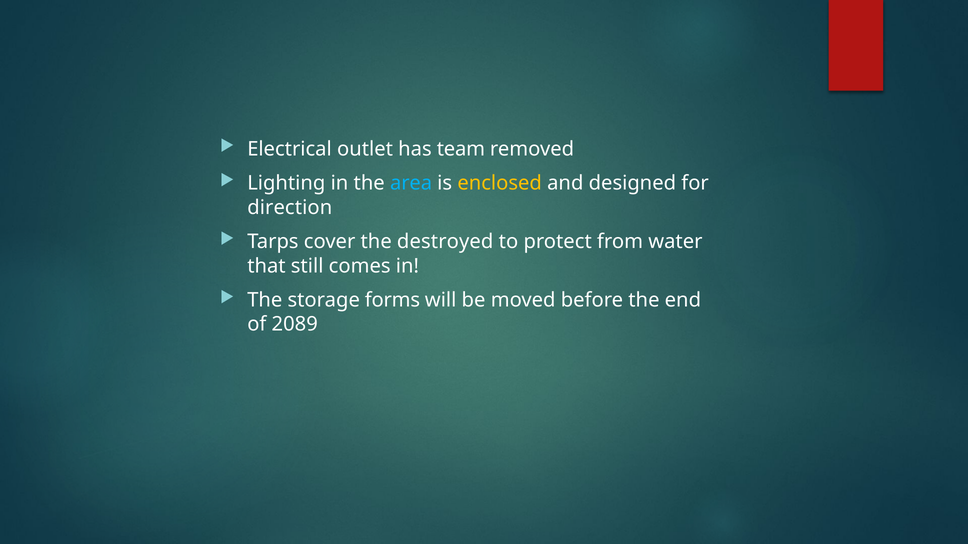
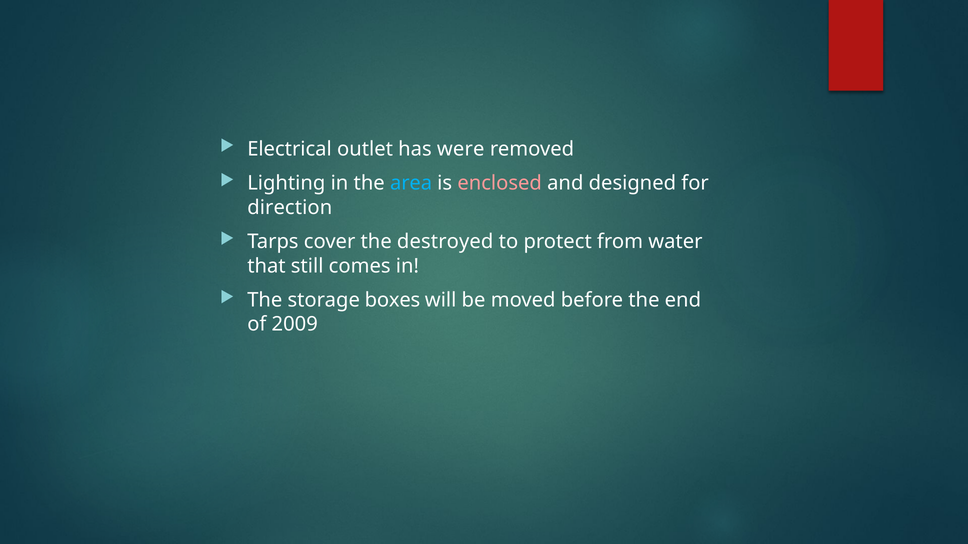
team: team -> were (461, 149)
enclosed colour: yellow -> pink (500, 183)
forms: forms -> boxes (392, 300)
2089: 2089 -> 2009 (295, 325)
